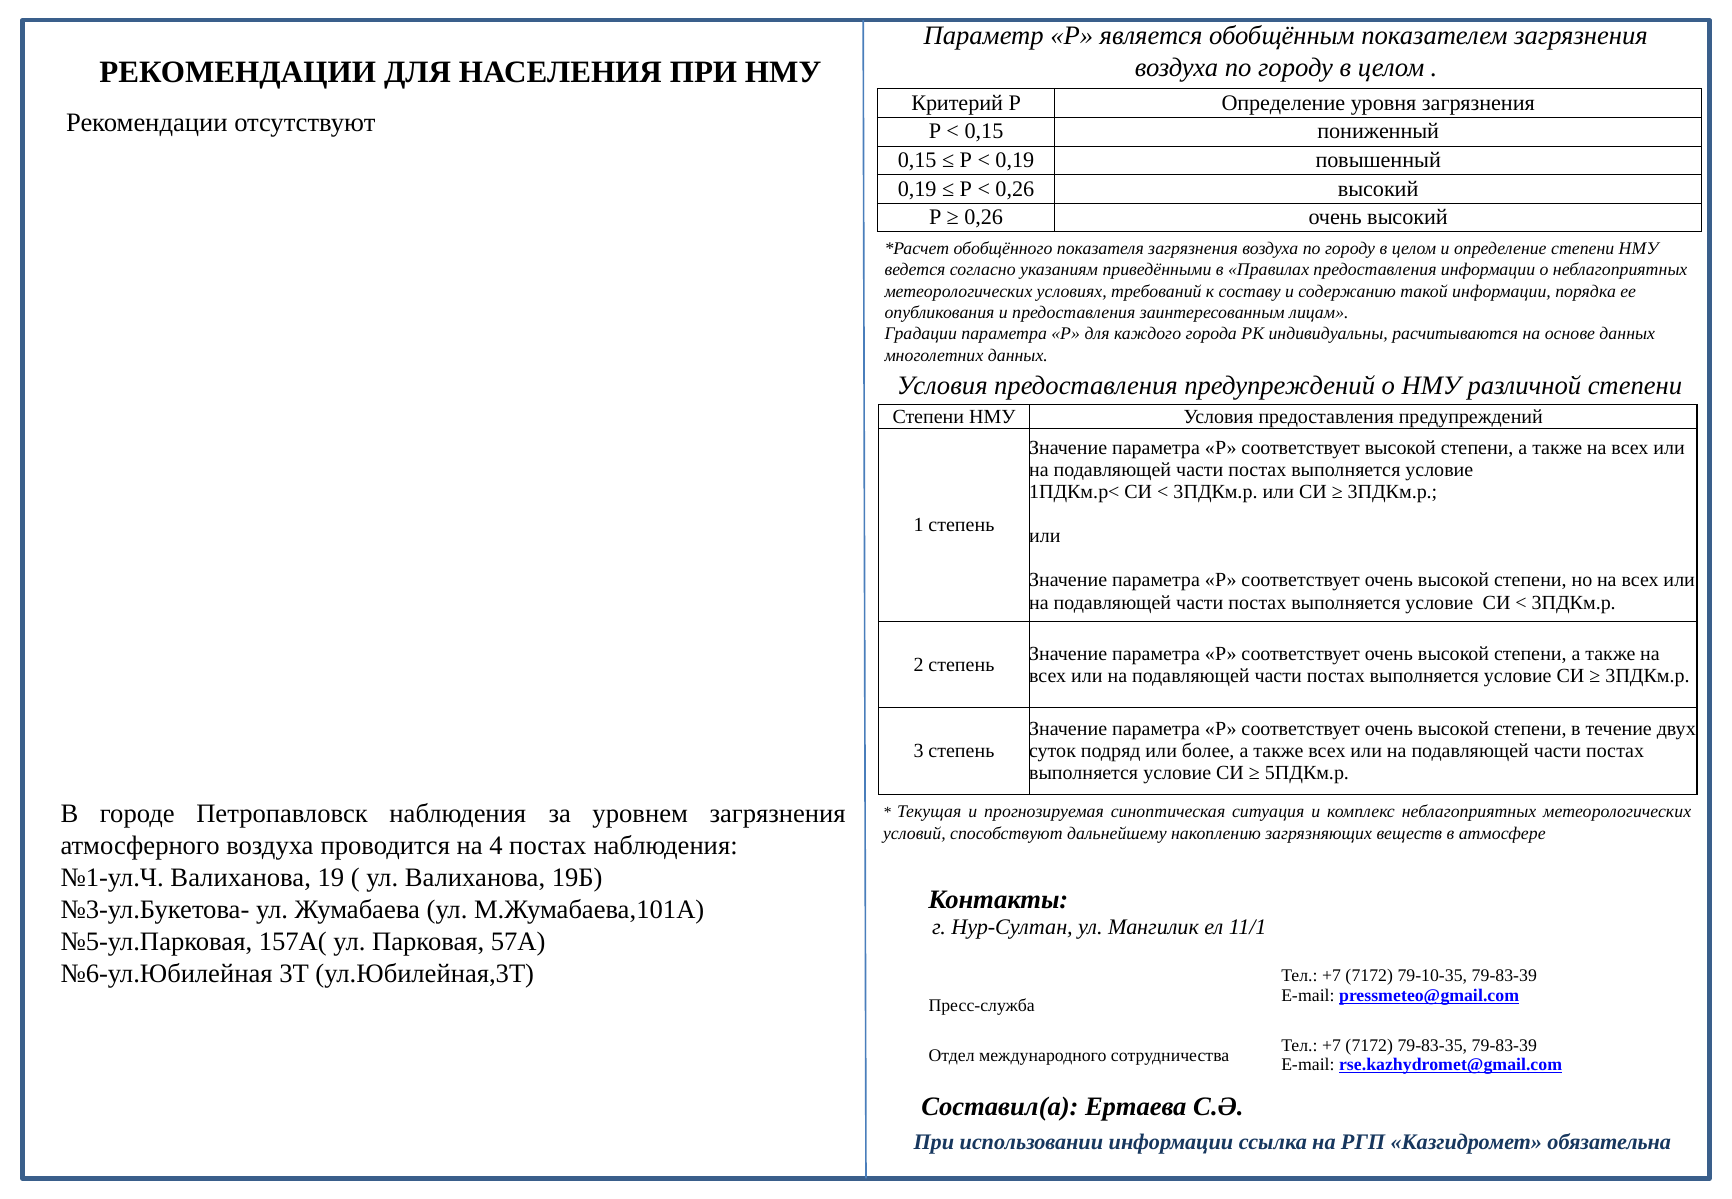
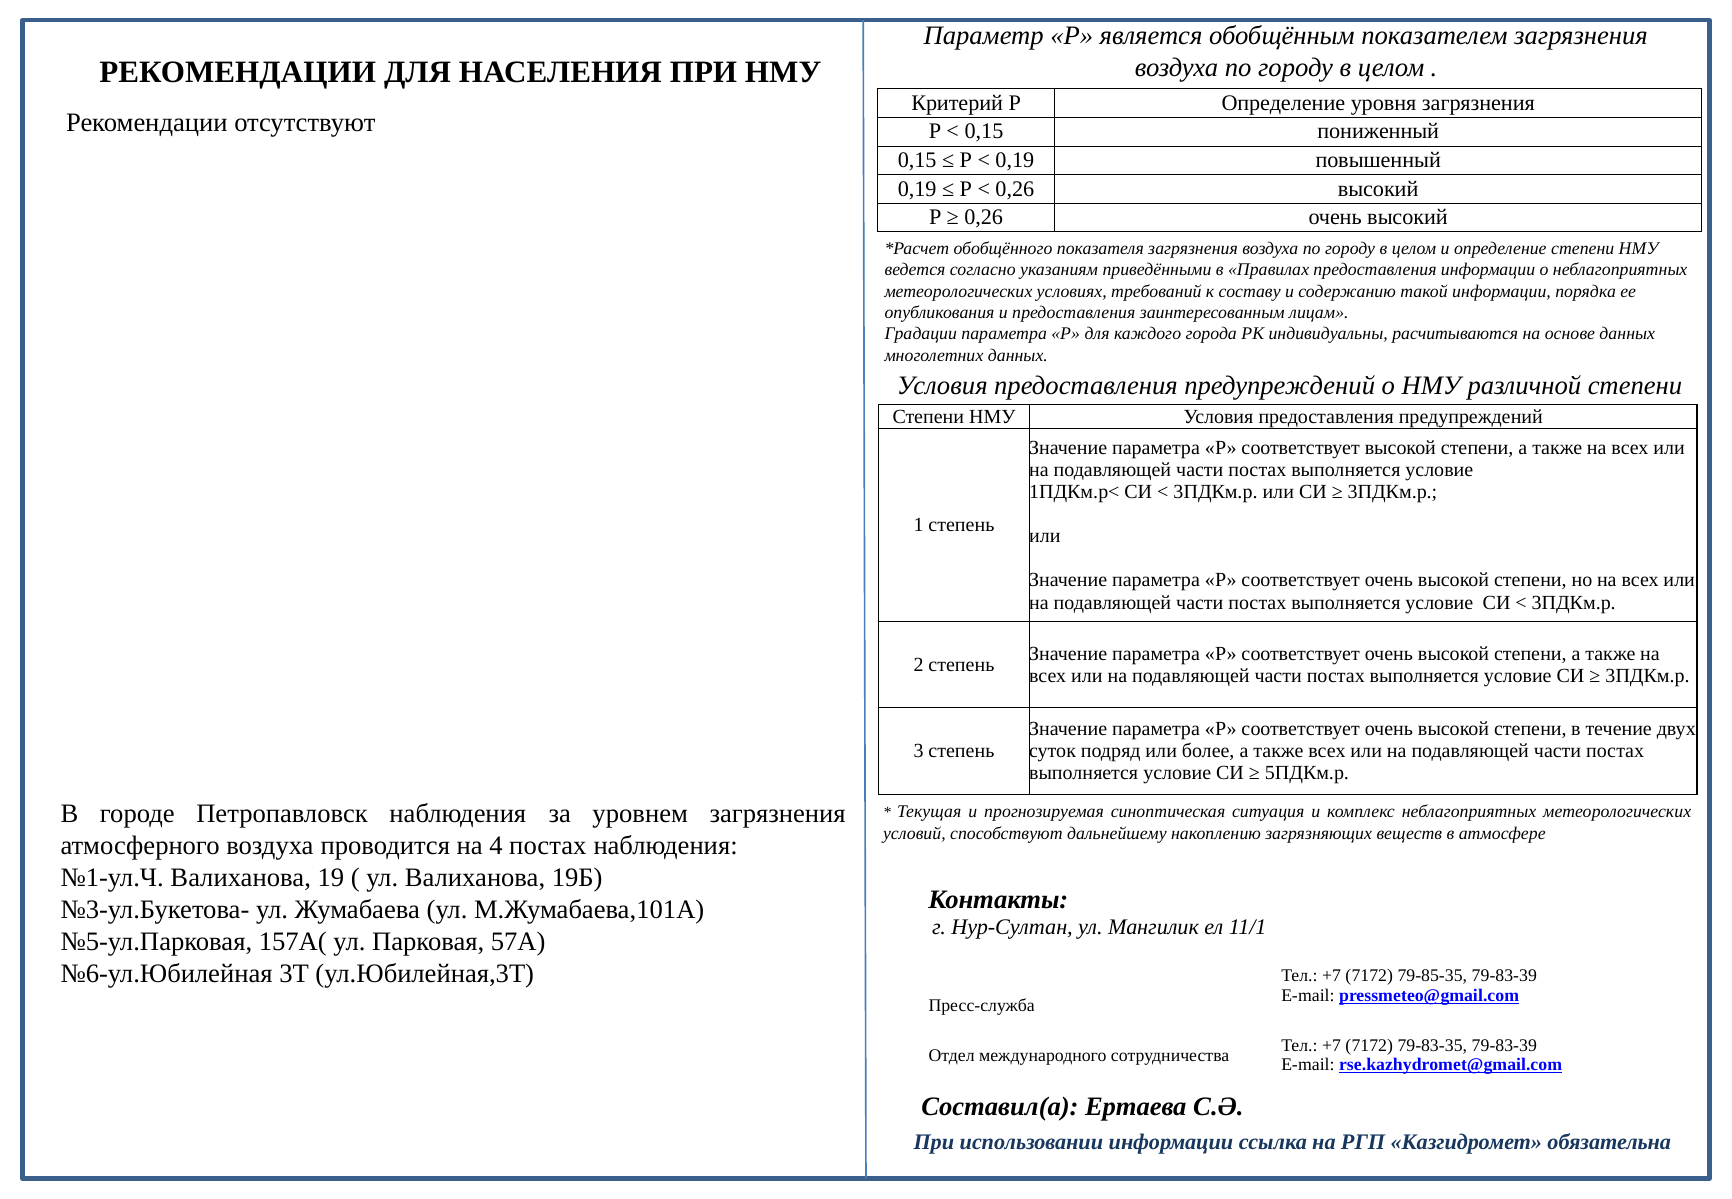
79-10-35: 79-10-35 -> 79-85-35 (1432, 976)
